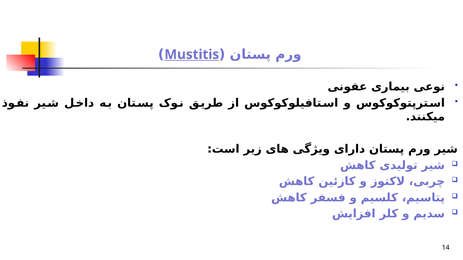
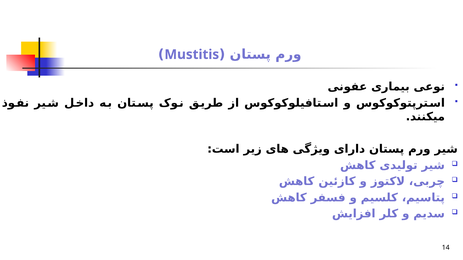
Mustitis underline: present -> none (192, 55)
